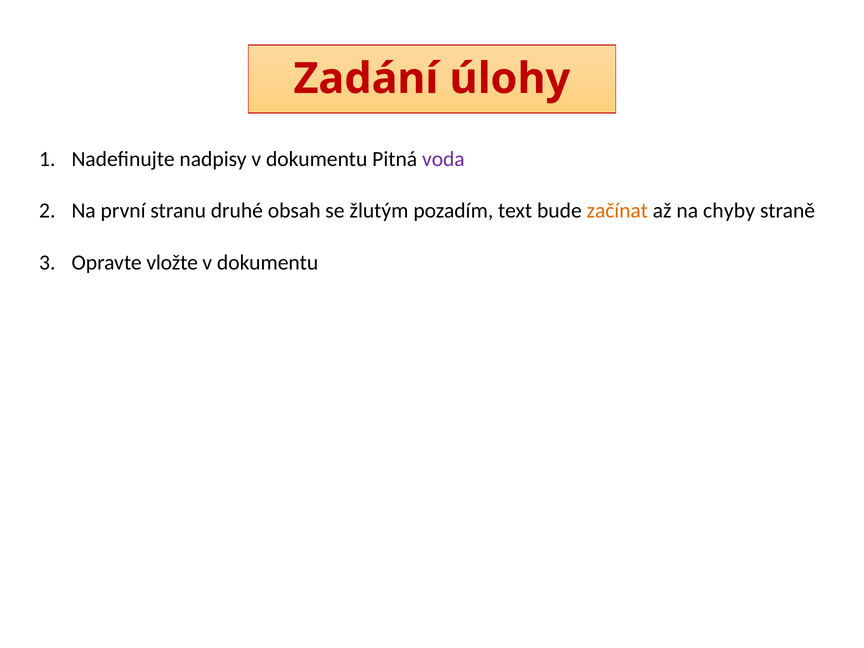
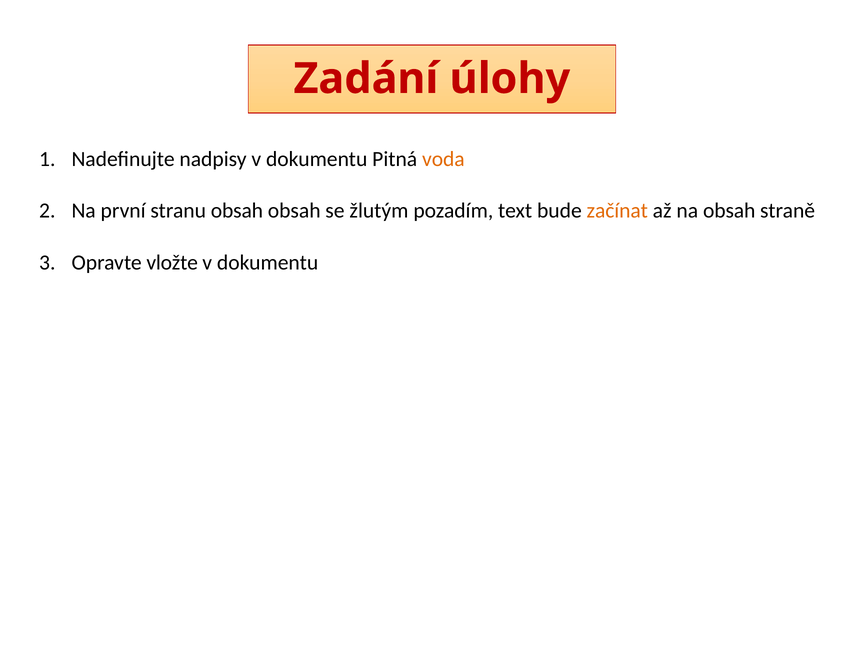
voda colour: purple -> orange (443, 159)
stranu druhé: druhé -> obsah (237, 211)
na chyby: chyby -> obsah (729, 211)
